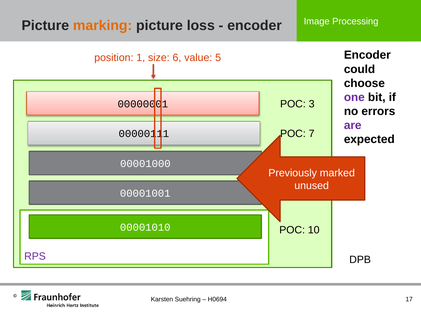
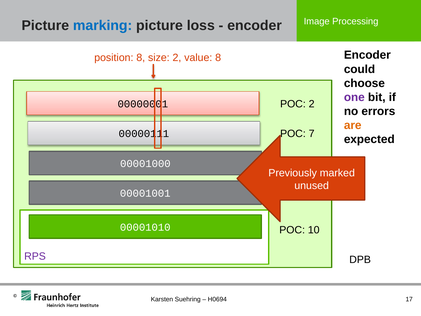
marking colour: orange -> blue (103, 26)
position 1: 1 -> 8 (141, 58)
size 6: 6 -> 2 (177, 58)
value 5: 5 -> 8 (218, 58)
POC 3: 3 -> 2 (312, 104)
are colour: purple -> orange (353, 125)
